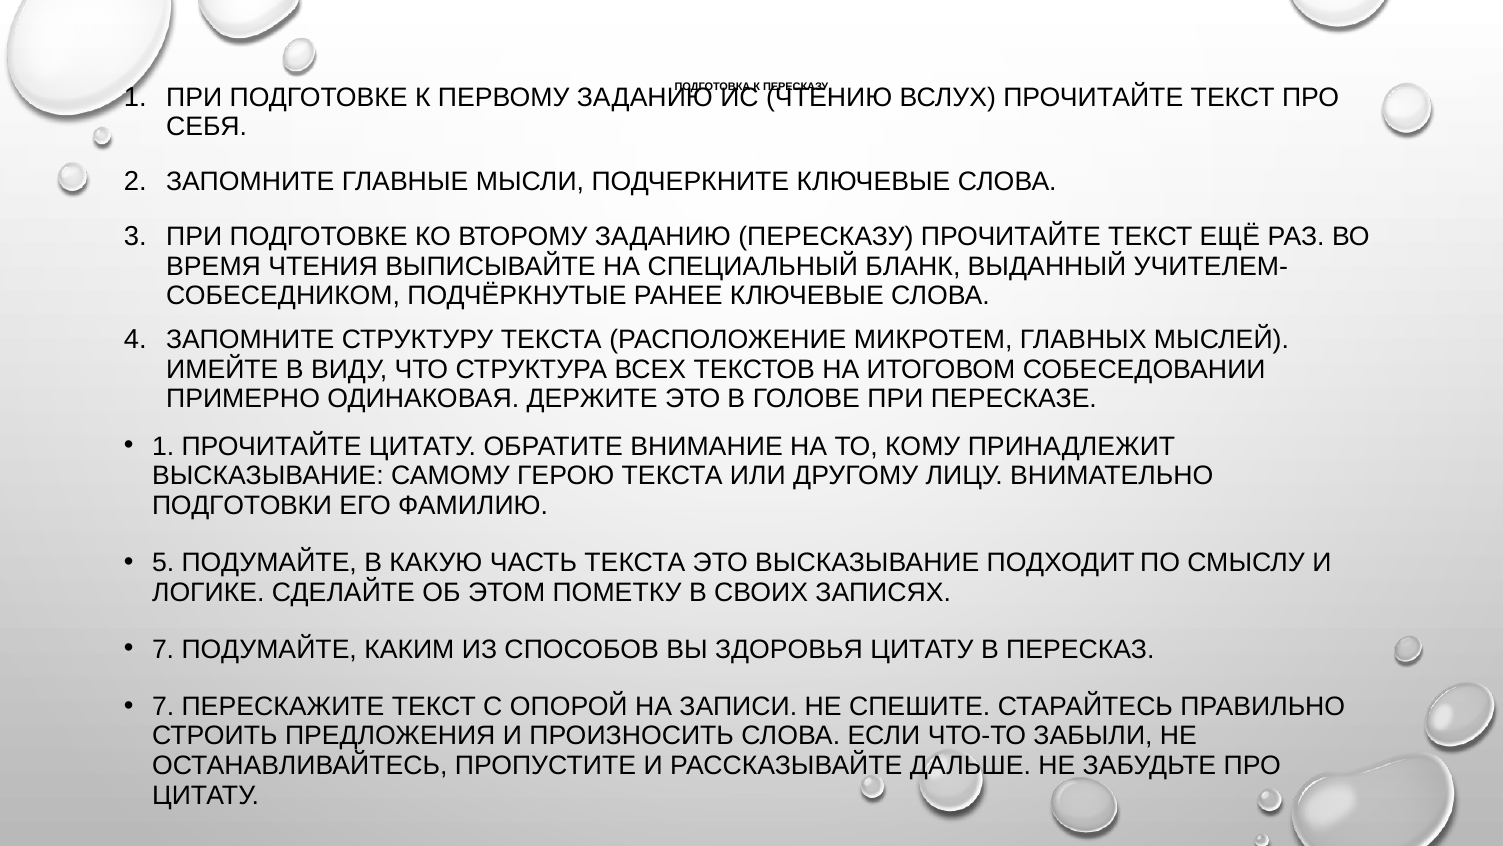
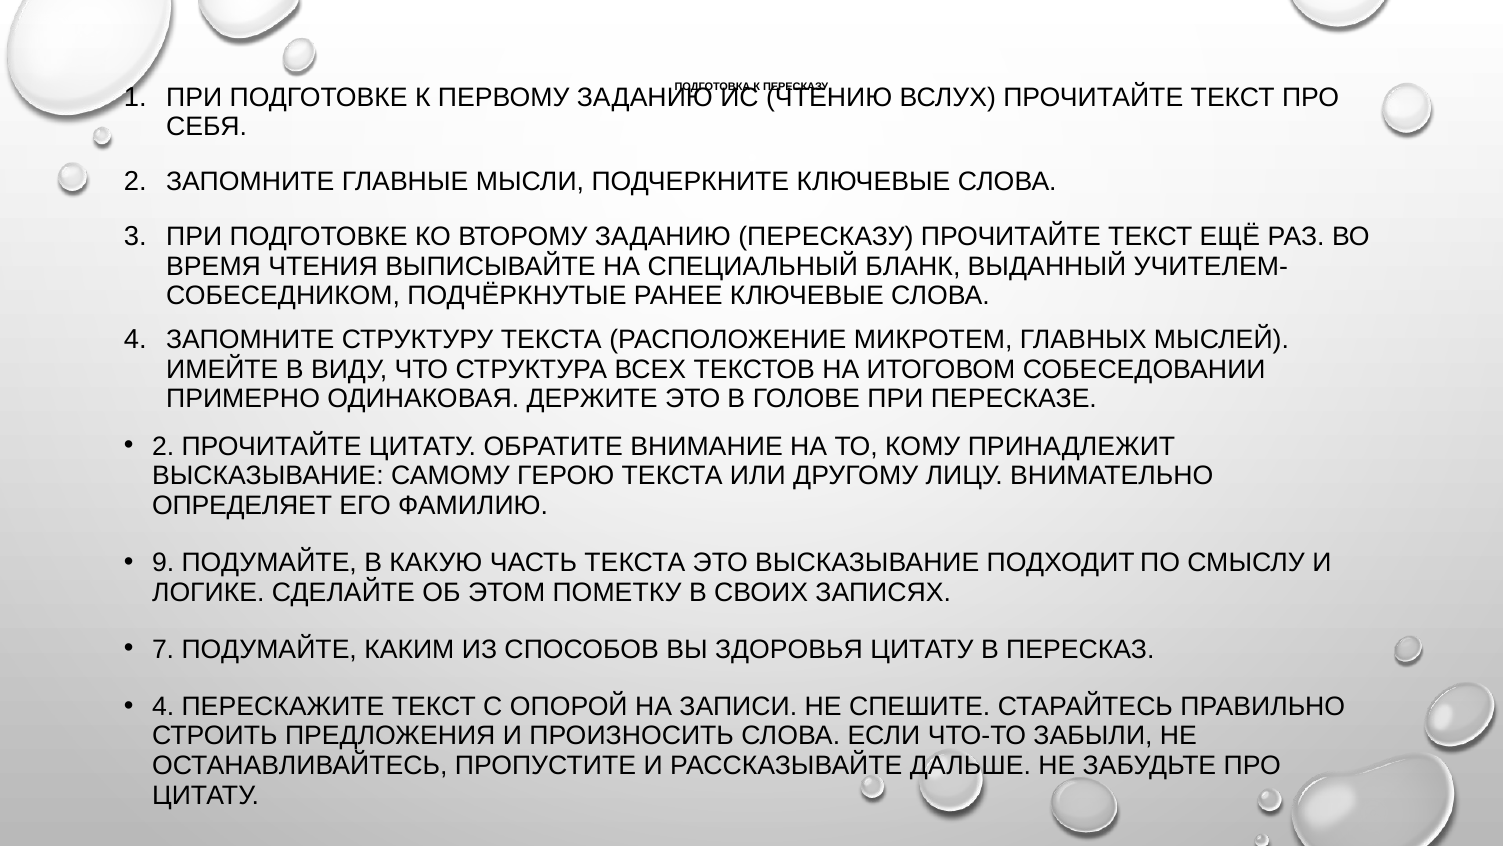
1: 1 -> 2 (163, 446)
ПОДГОТОВКИ: ПОДГОТОВКИ -> ОПРЕДЕЛЯЕТ (242, 505)
5: 5 -> 9 (163, 562)
7: 7 -> 4 (163, 706)
